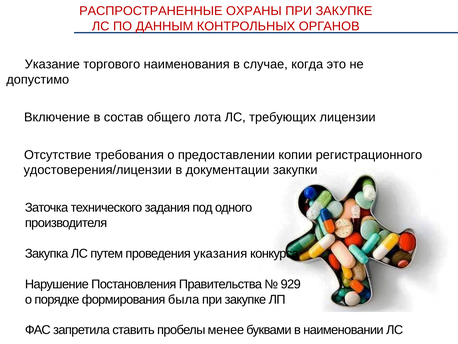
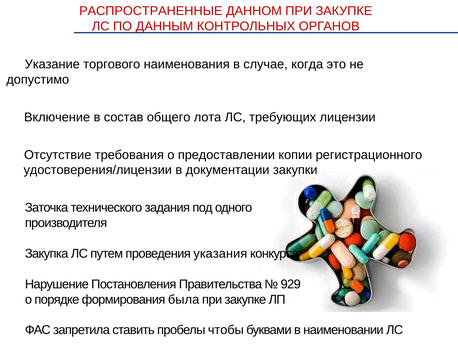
ОХРАНЫ: ОХРАНЫ -> ДАННОМ (254, 11)
менее: менее -> чтобы (226, 330)
